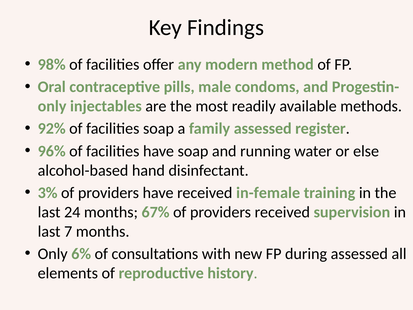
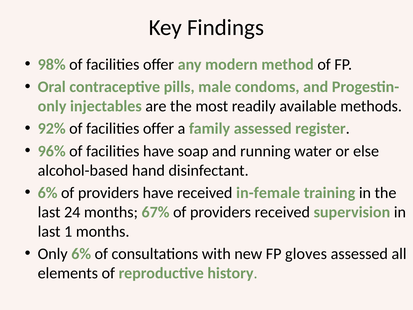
92% of facilities soap: soap -> offer (159, 129)
3%: 3% -> 6% (48, 193)
7: 7 -> 1 (68, 231)
during: during -> gloves (306, 254)
